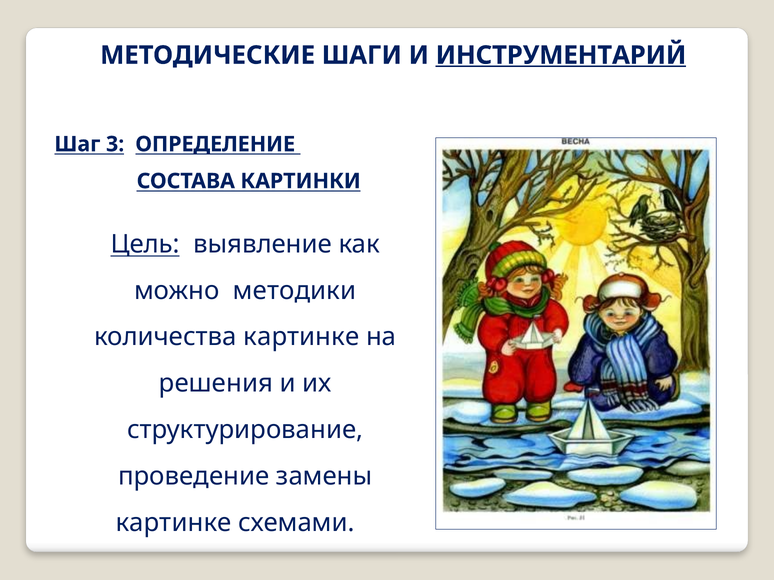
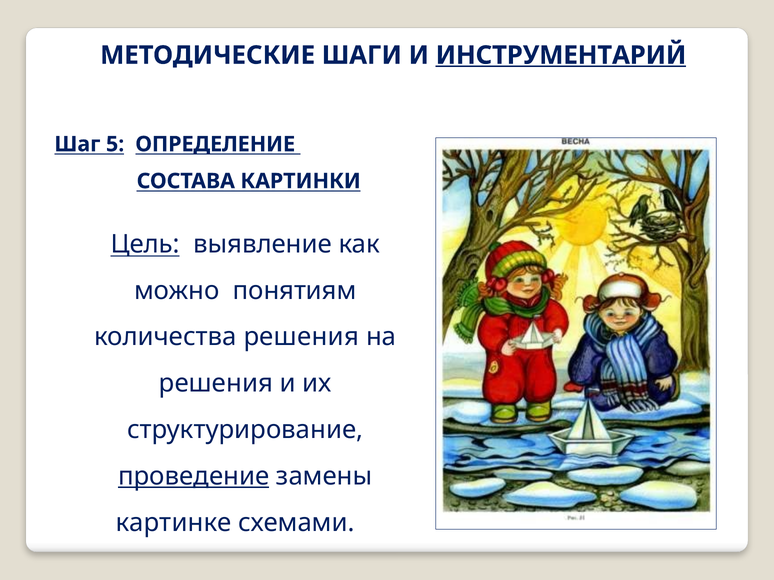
3: 3 -> 5 (115, 144)
методики: методики -> понятиям (295, 291)
количества картинке: картинке -> решения (301, 337)
проведение underline: none -> present (194, 477)
